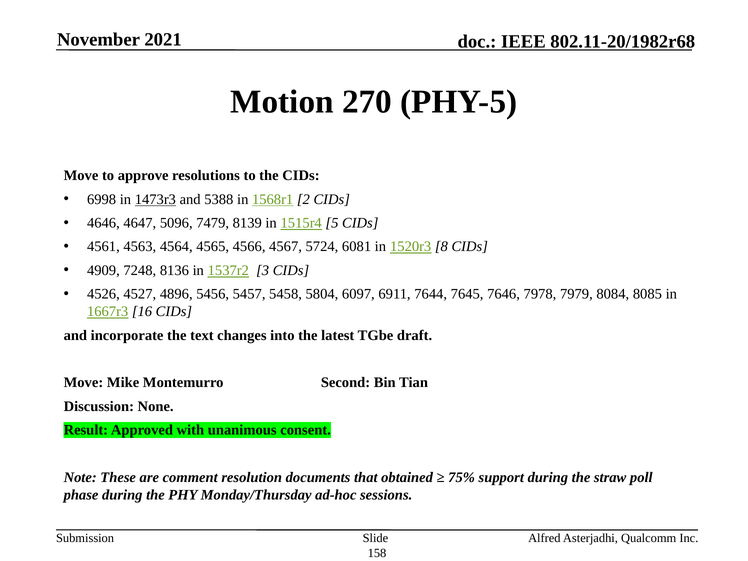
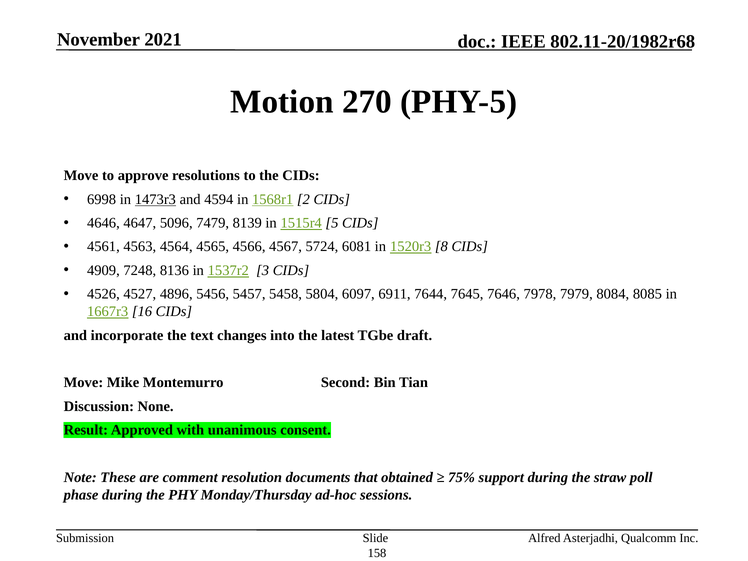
5388: 5388 -> 4594 (219, 199)
